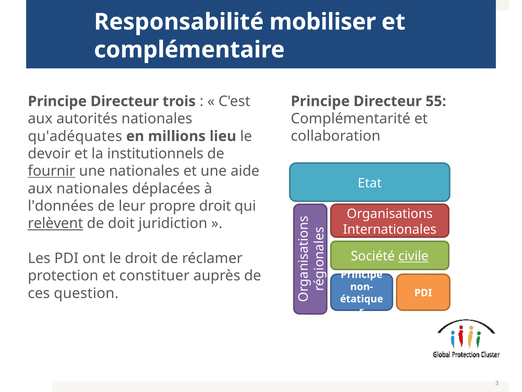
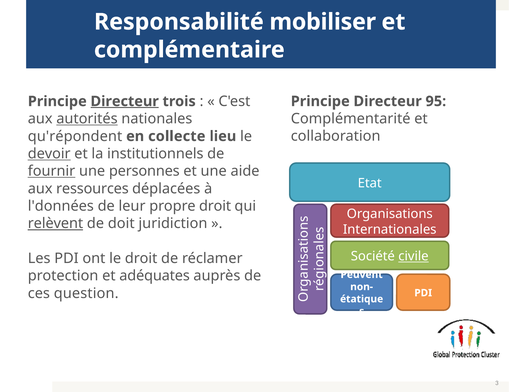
55: 55 -> 95 (436, 101)
Directeur underline: none -> present (125, 101)
autorités underline: none -> present (87, 119)
qu'adéquates: qu'adéquates -> qu'répondent (75, 136)
millions: millions -> collecte (177, 136)
devoir underline: none -> present (49, 153)
une nationales: nationales -> personnes (144, 171)
aux nationales: nationales -> ressources (92, 188)
constituer: constituer -> adéquates (155, 275)
Principe: Principe -> Peuvent (362, 274)
